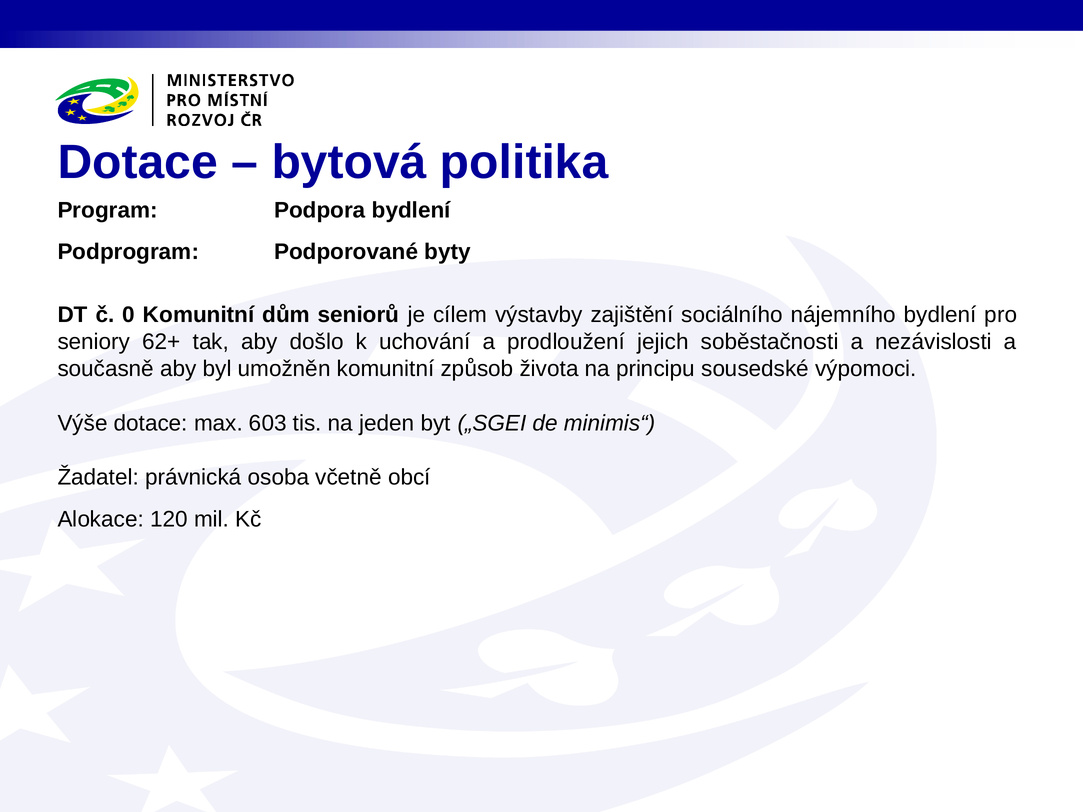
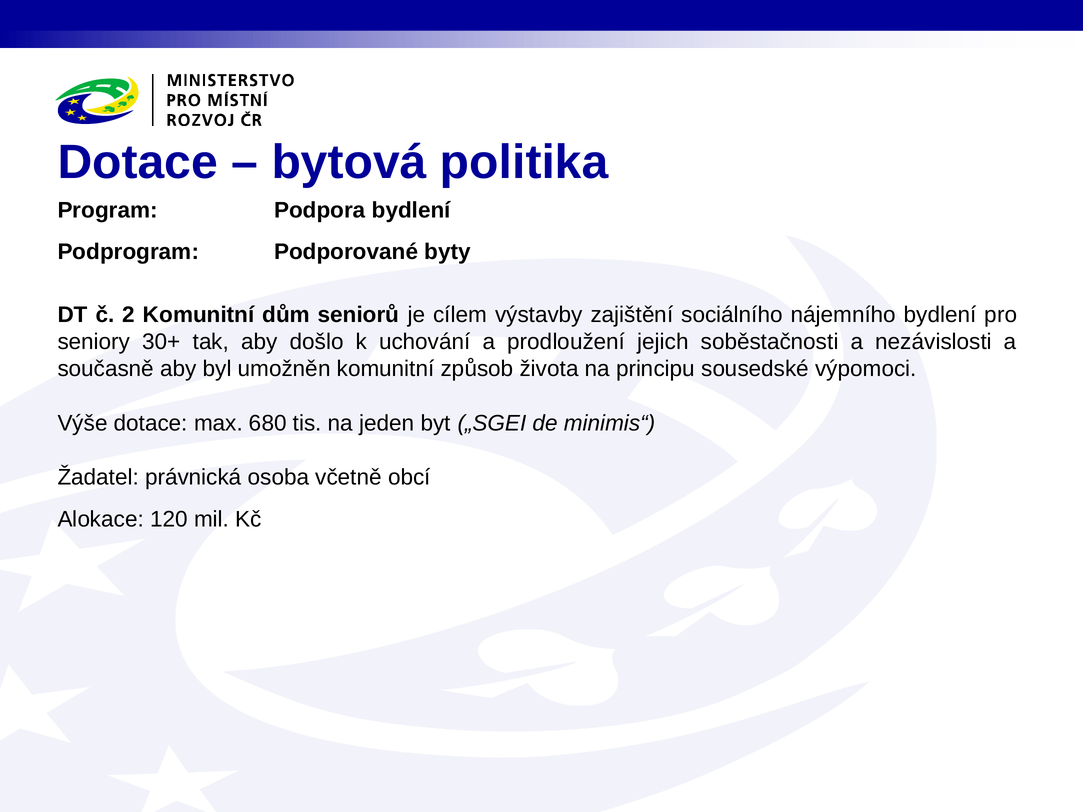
0: 0 -> 2 (129, 315)
62+: 62+ -> 30+ (161, 342)
603: 603 -> 680 (268, 423)
